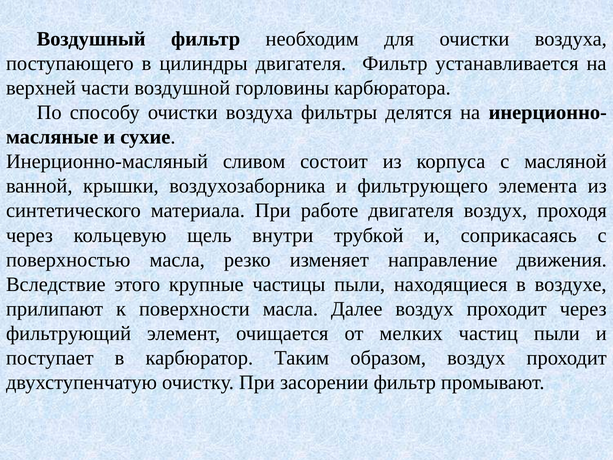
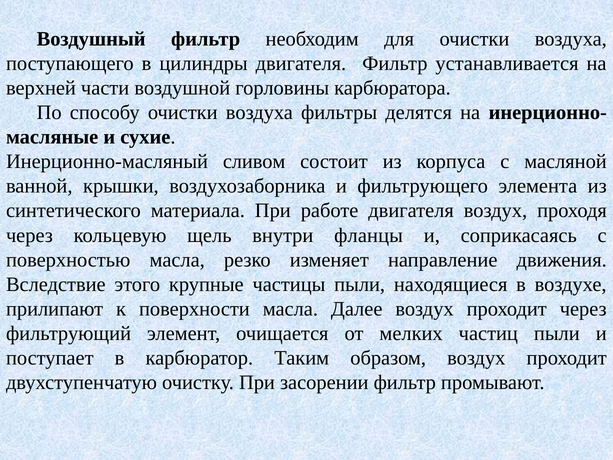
трубкой: трубкой -> фланцы (369, 235)
